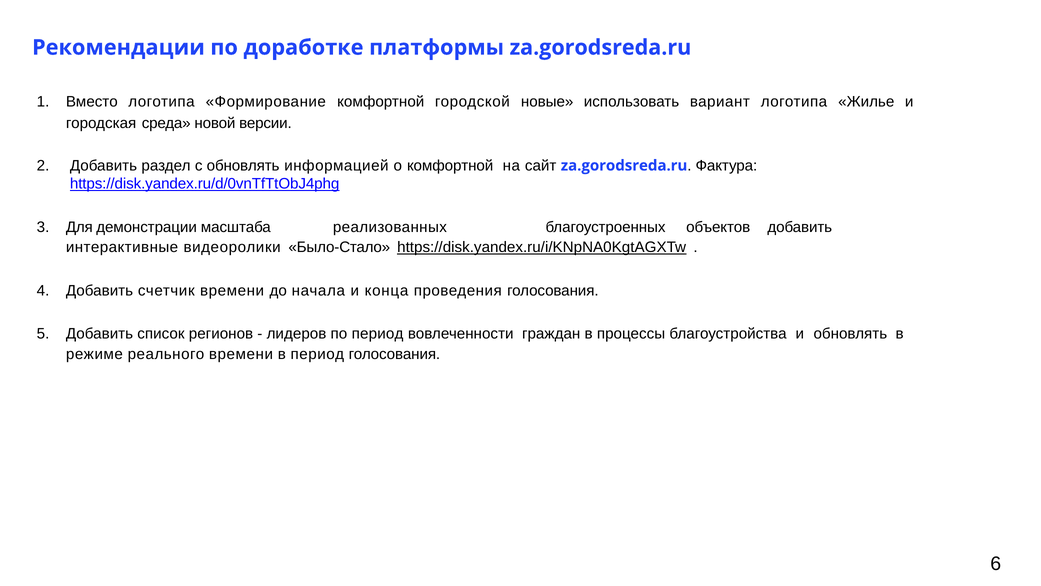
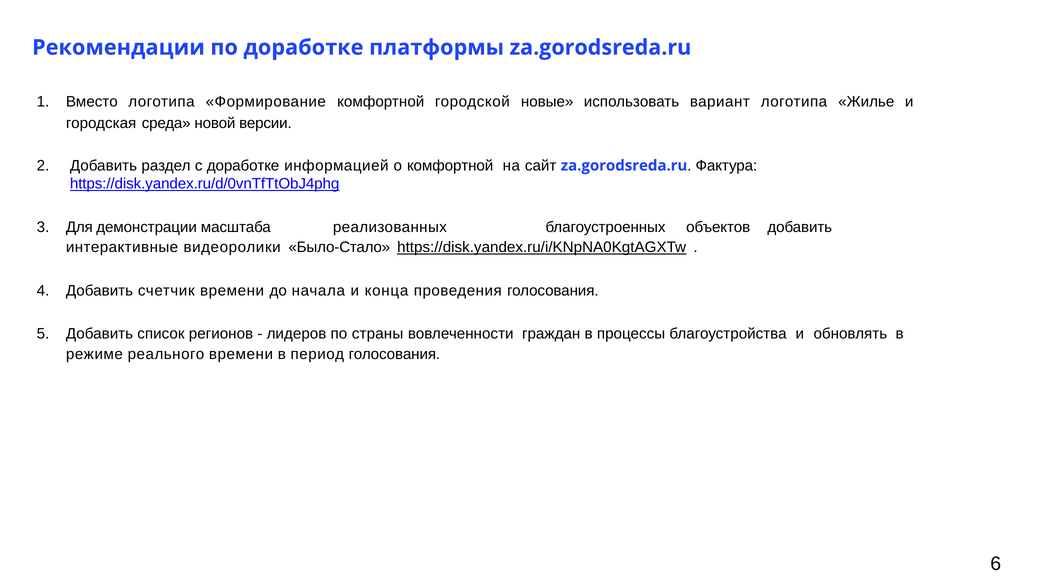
с обновлять: обновлять -> доработке (243, 165)
по период: период -> страны (378, 334)
